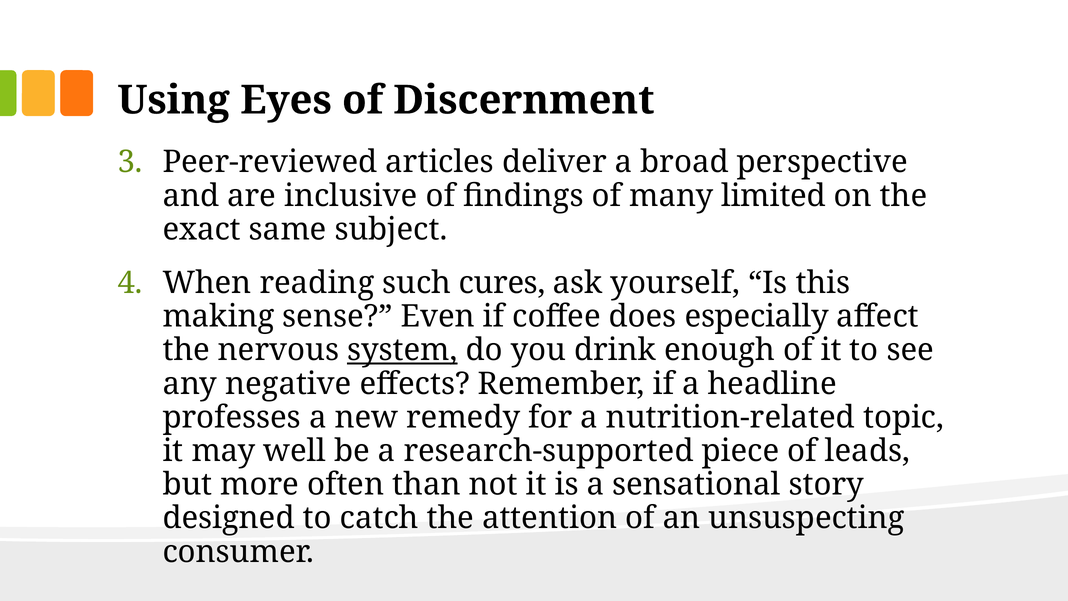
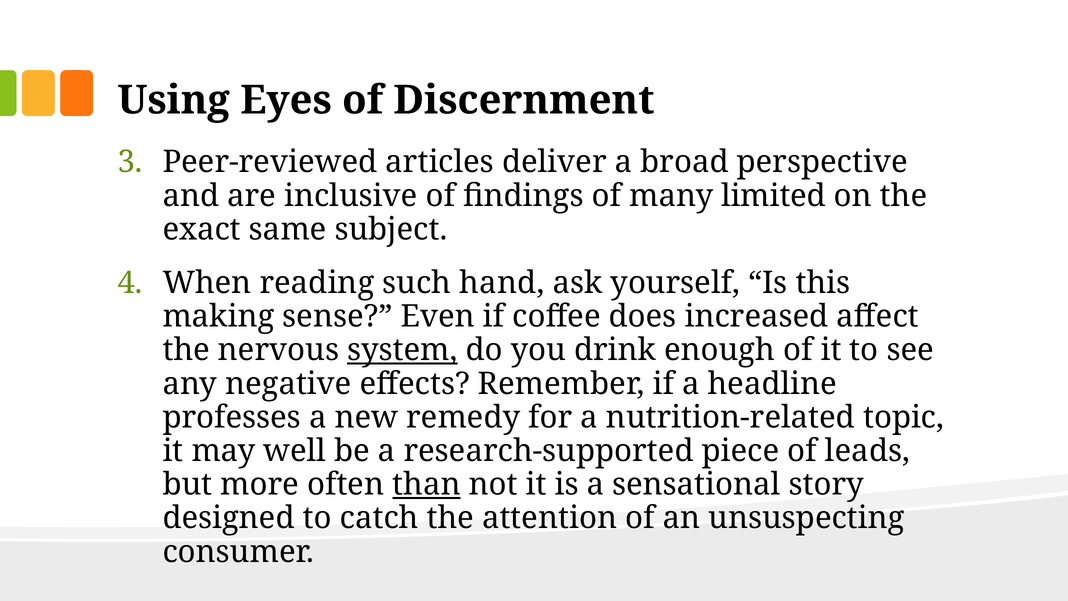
cures: cures -> hand (502, 283)
especially: especially -> increased (757, 317)
than underline: none -> present (426, 485)
